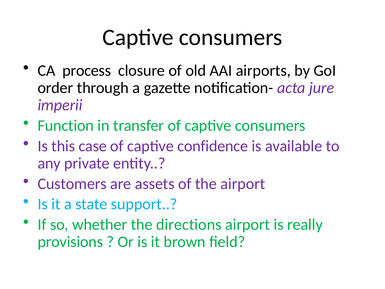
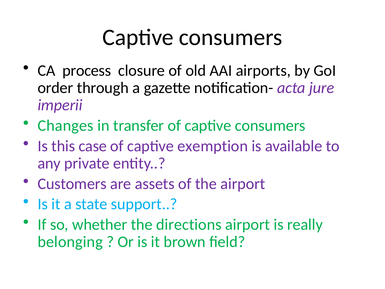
Function: Function -> Changes (66, 125)
confidence: confidence -> exemption (213, 146)
provisions: provisions -> belonging (70, 242)
